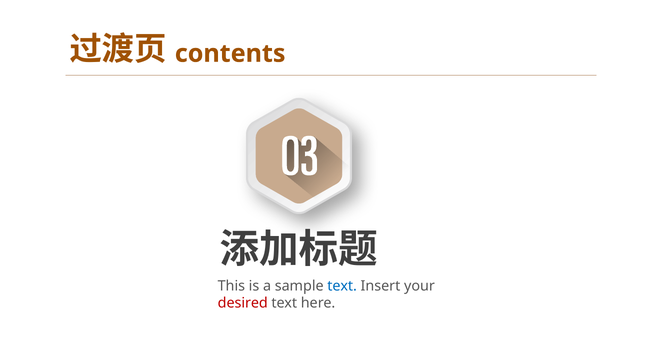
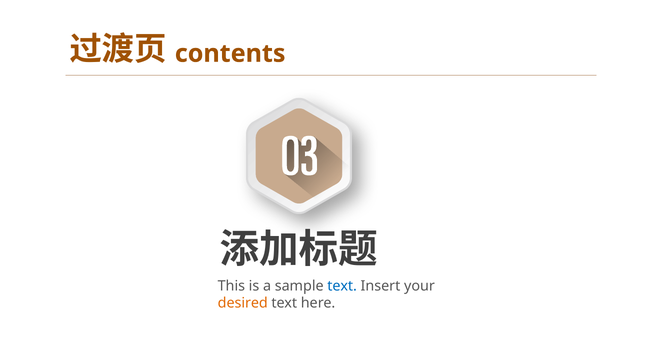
desired colour: red -> orange (243, 303)
